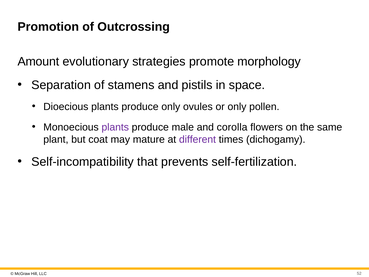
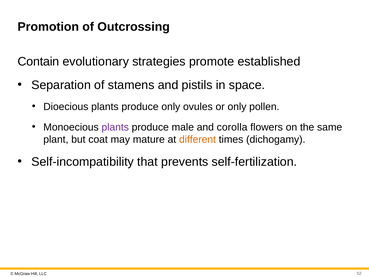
Amount: Amount -> Contain (38, 62)
morphology: morphology -> established (269, 62)
different colour: purple -> orange (197, 139)
